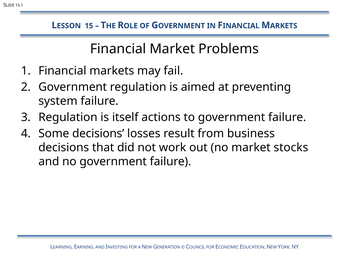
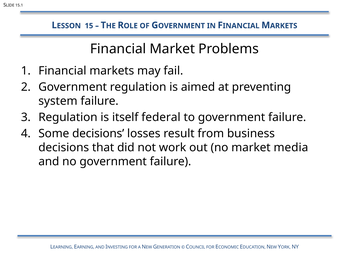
actions: actions -> federal (161, 117)
stocks: stocks -> media (291, 147)
